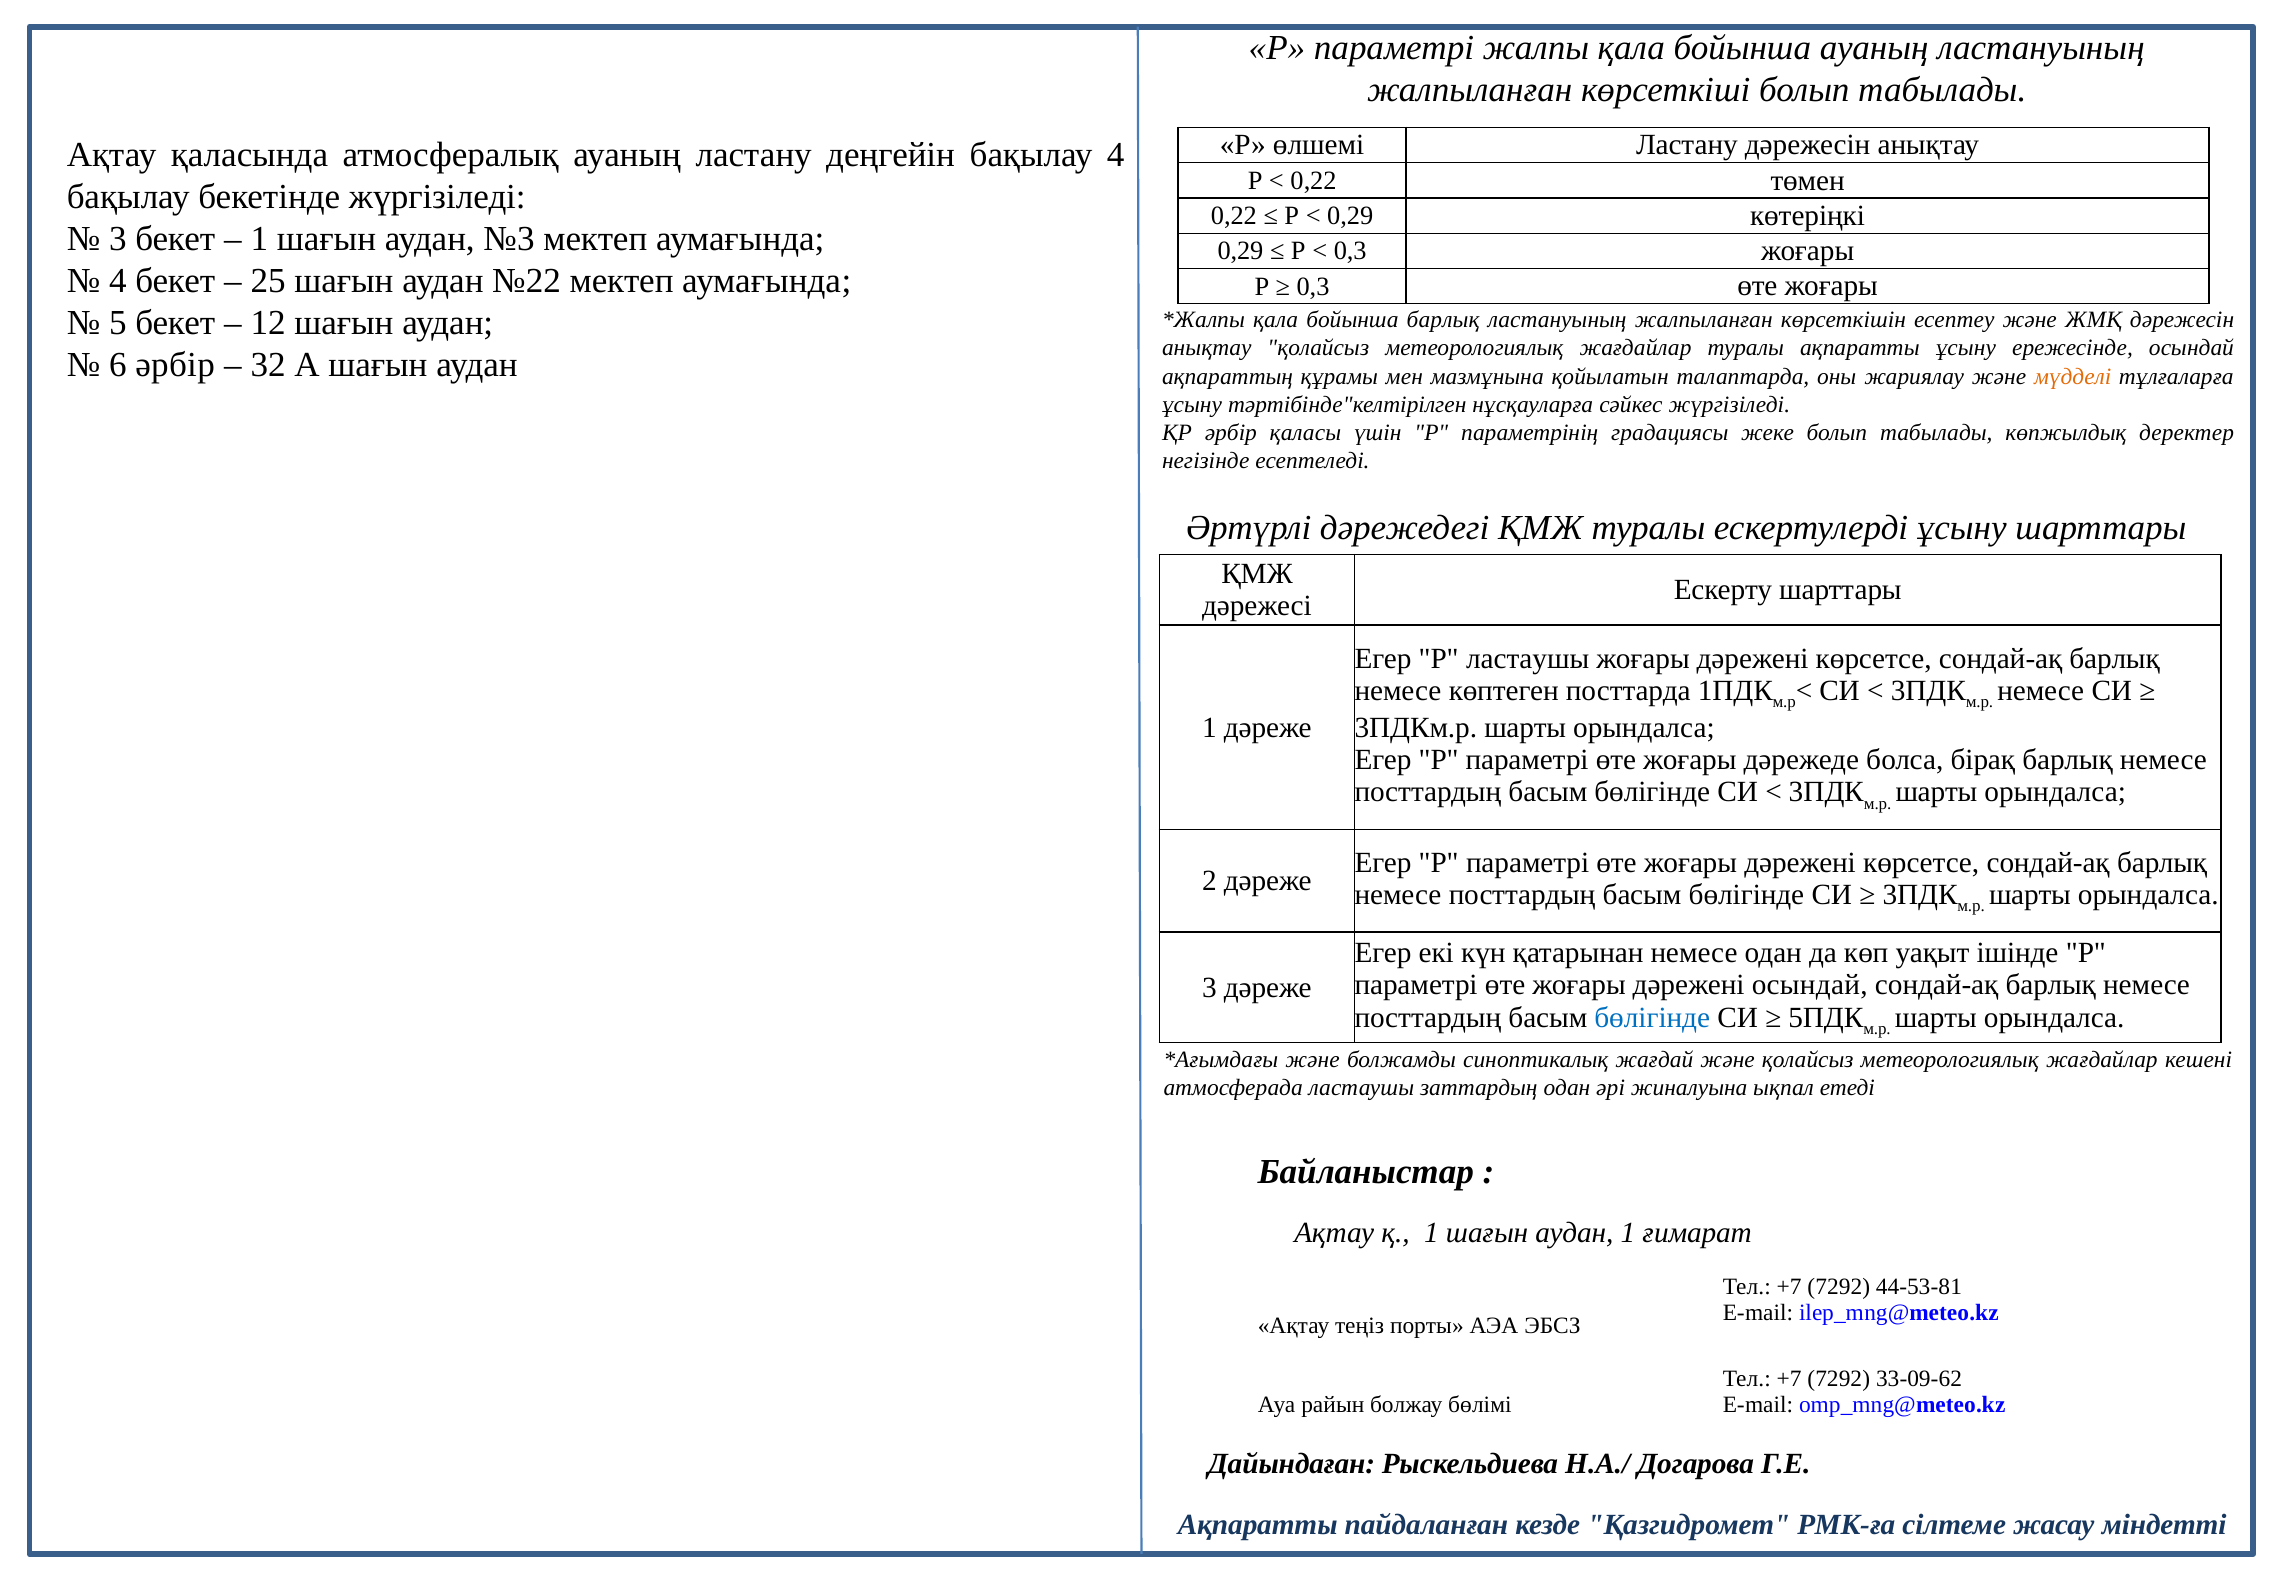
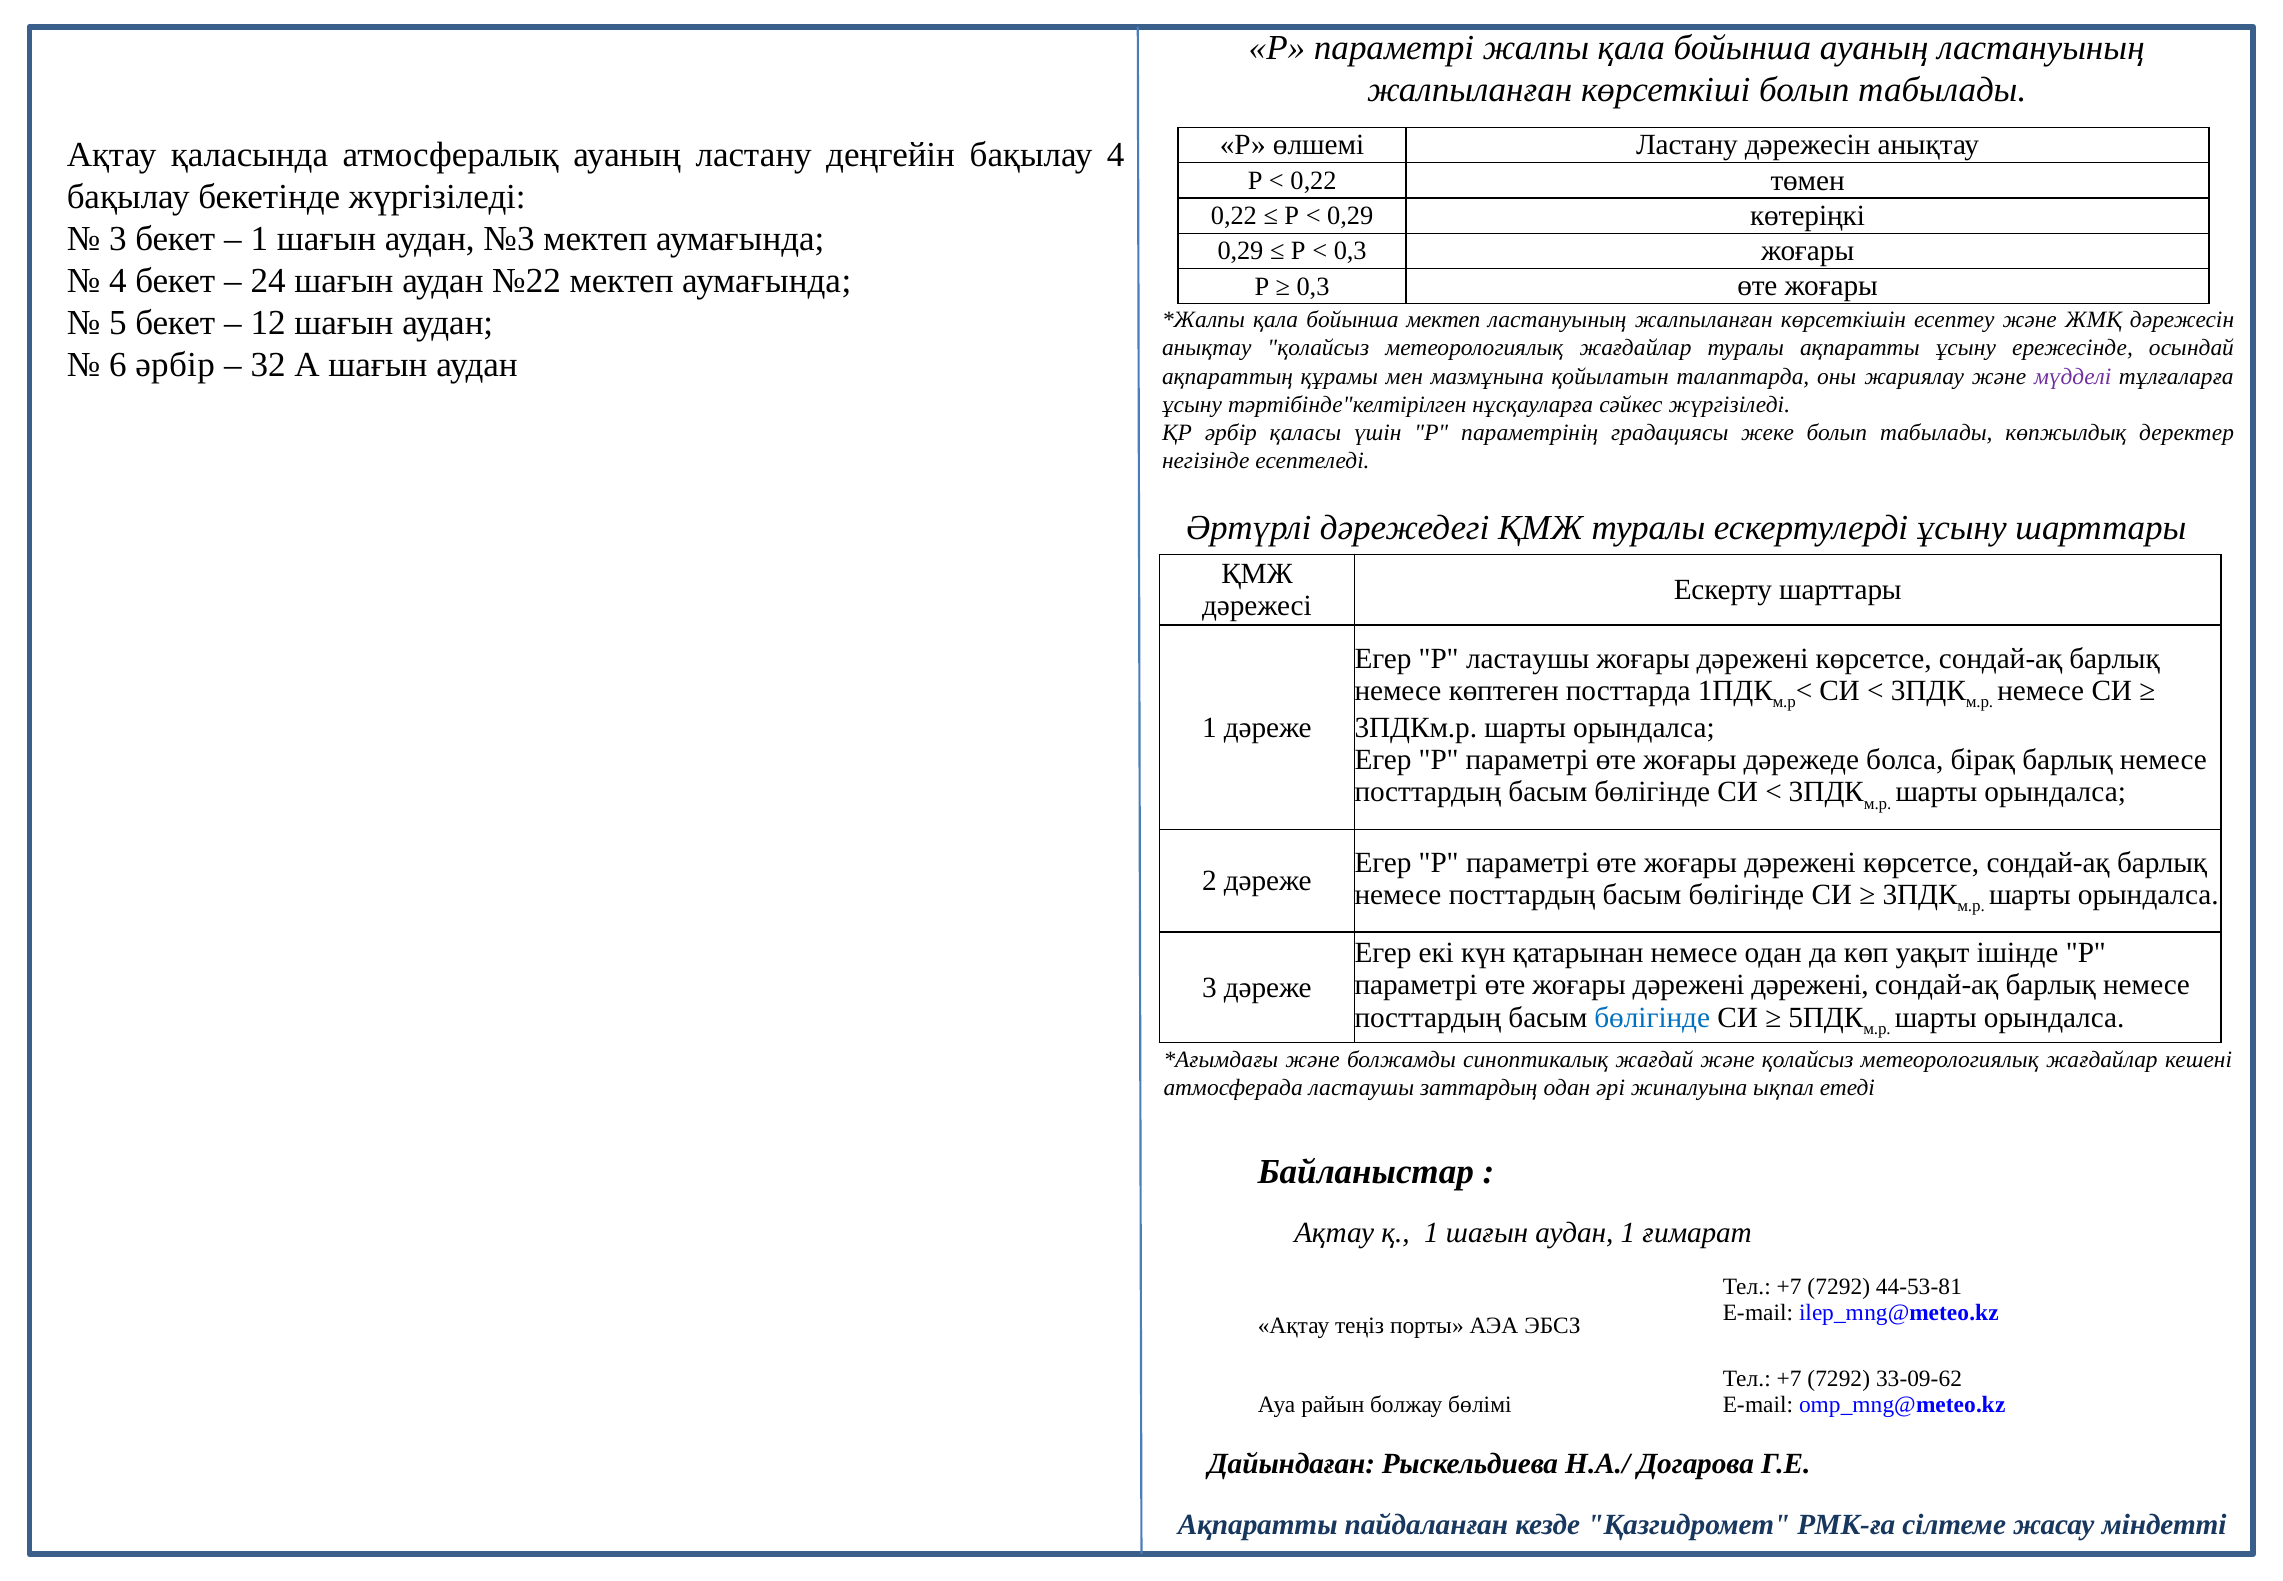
25: 25 -> 24 (268, 281)
бойынша барлық: барлық -> мектеп (1443, 320)
мүдделі colour: orange -> purple (2073, 376)
дәрежені осындай: осындай -> дәрежені (1810, 985)
